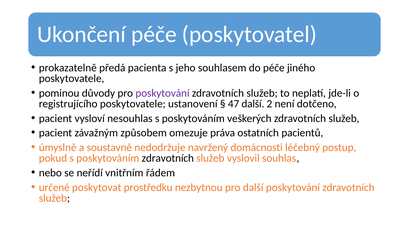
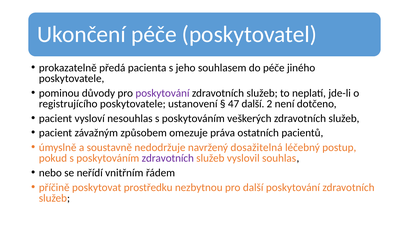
domácnosti: domácnosti -> dosažitelná (257, 148)
zdravotních colour: black -> purple (168, 158)
určené: určené -> příčině (54, 188)
